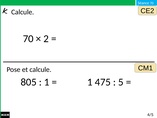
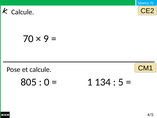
2: 2 -> 9 (46, 39)
1: 1 -> 0 (47, 82)
475: 475 -> 134 (103, 82)
